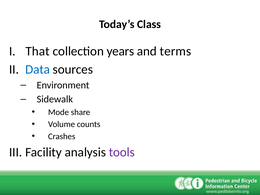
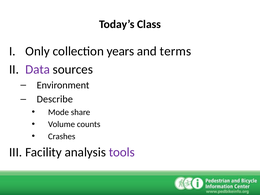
That: That -> Only (38, 51)
Data colour: blue -> purple (38, 69)
Sidewalk: Sidewalk -> Describe (55, 99)
